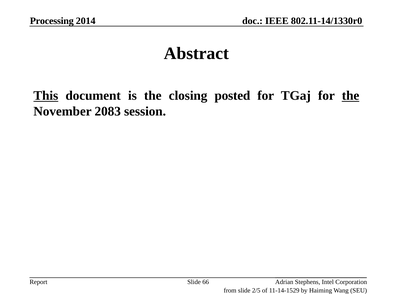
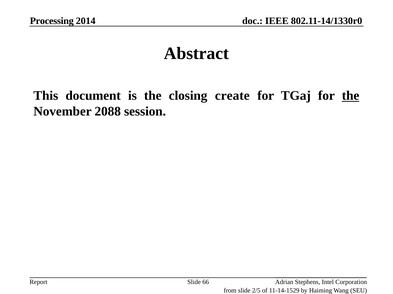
This underline: present -> none (46, 96)
posted: posted -> create (232, 96)
2083: 2083 -> 2088 (108, 112)
